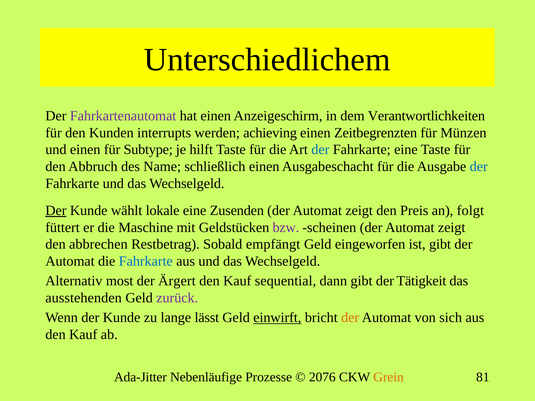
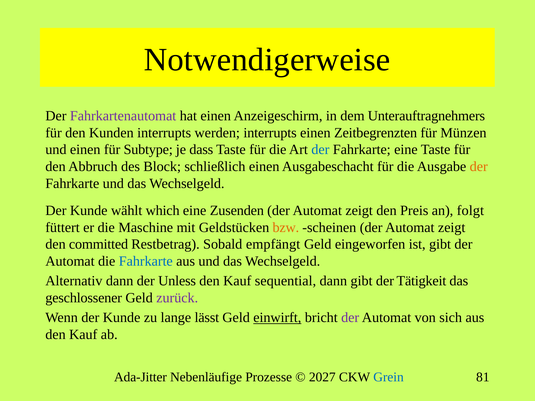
Unterschiedlichem: Unterschiedlichem -> Notwendigerweise (267, 60)
Verantwortlichkeiten: Verantwortlichkeiten -> Unterauftragnehmers (426, 116)
werden achieving: achieving -> interrupts (270, 133)
hilft: hilft -> dass (201, 150)
Name: Name -> Block (162, 167)
der colour: blue -> orange (479, 167)
Der underline: present -> none (56, 211)
lokale: lokale -> which (163, 211)
bzw colour: purple -> orange (286, 228)
abbrechen: abbrechen -> committed (99, 244)
Alternativ most: most -> dann (120, 281)
Ärgert: Ärgert -> Unless (177, 281)
ausstehenden: ausstehenden -> geschlossener (84, 298)
der colour: orange -> purple (350, 318)
2076: 2076 -> 2027 (322, 377)
Grein colour: orange -> blue (388, 377)
